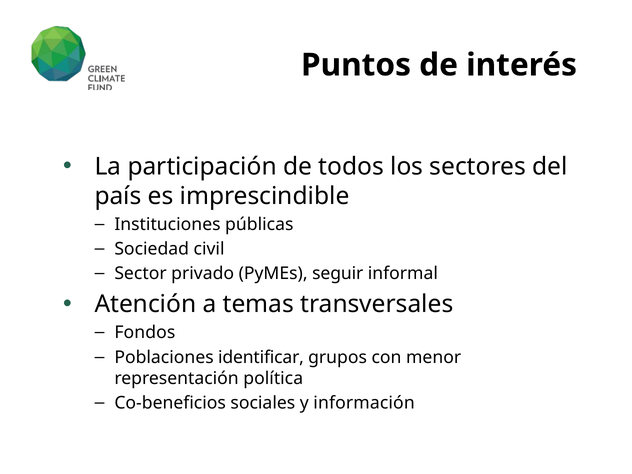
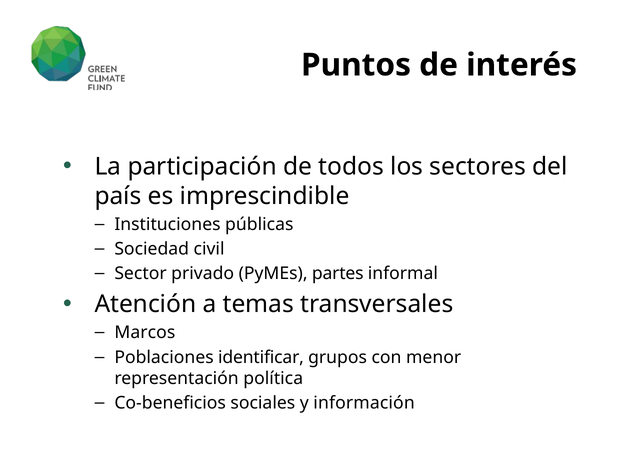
seguir: seguir -> partes (338, 274)
Fondos: Fondos -> Marcos (145, 333)
